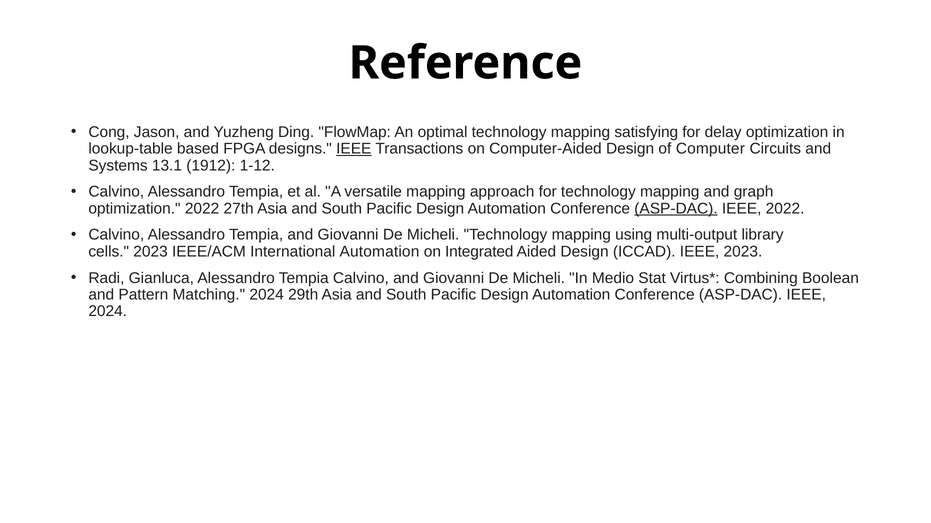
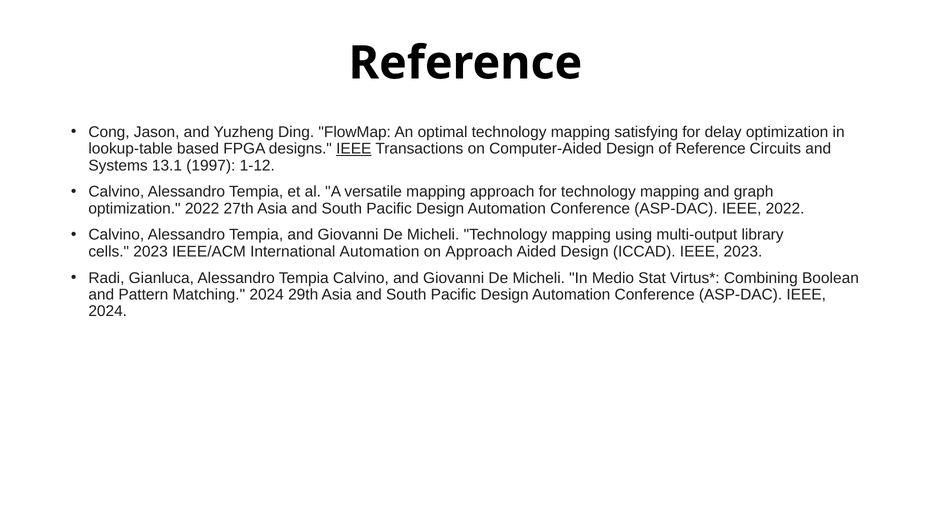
of Computer: Computer -> Reference (711, 149)
1912: 1912 -> 1997 (211, 166)
ASP-DAC underline: present -> none (676, 209)
on Integrated: Integrated -> Approach (479, 252)
